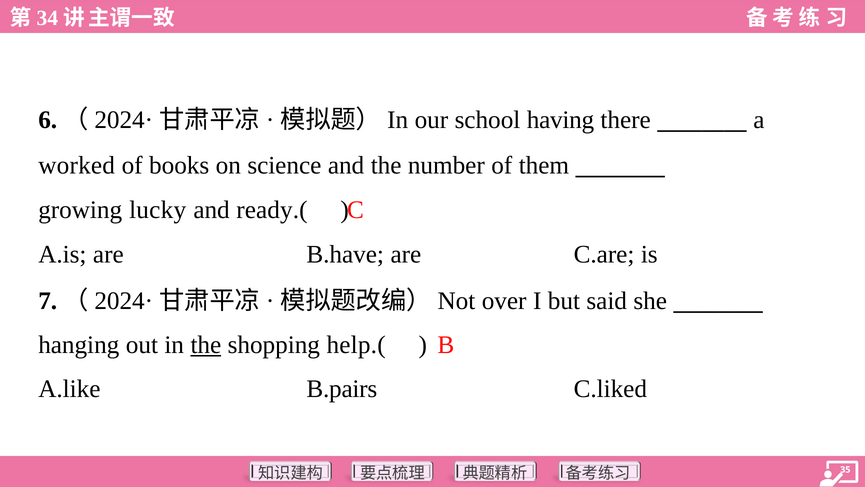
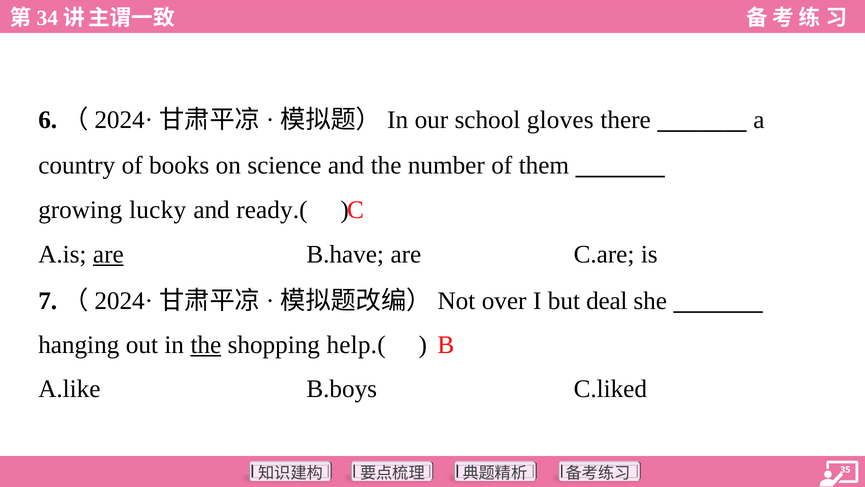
having: having -> gloves (560, 120)
worked: worked -> country (77, 166)
are underline: none -> present (108, 254)
said: said -> deal (607, 300)
B.pairs: B.pairs -> B.boys (342, 389)
